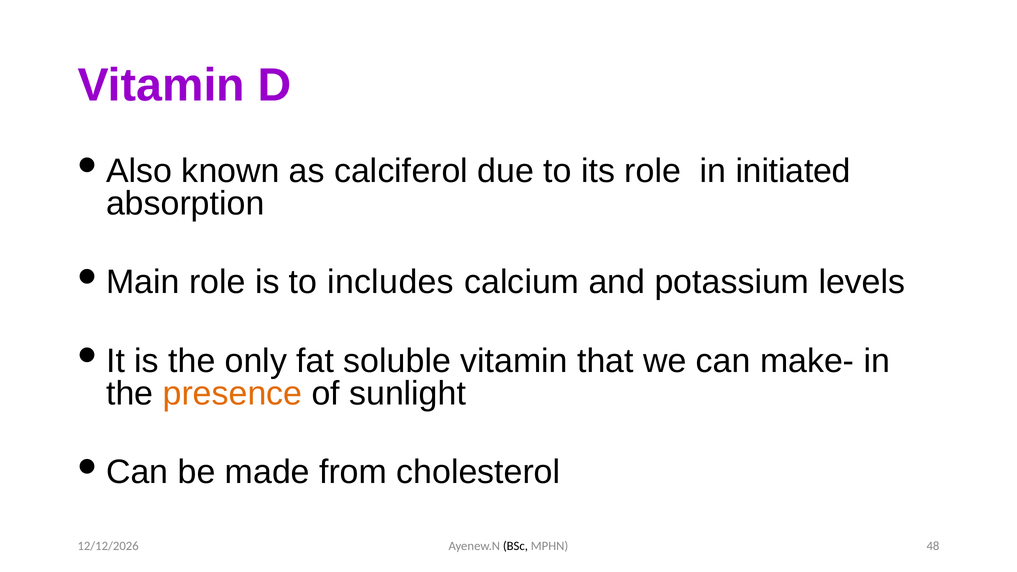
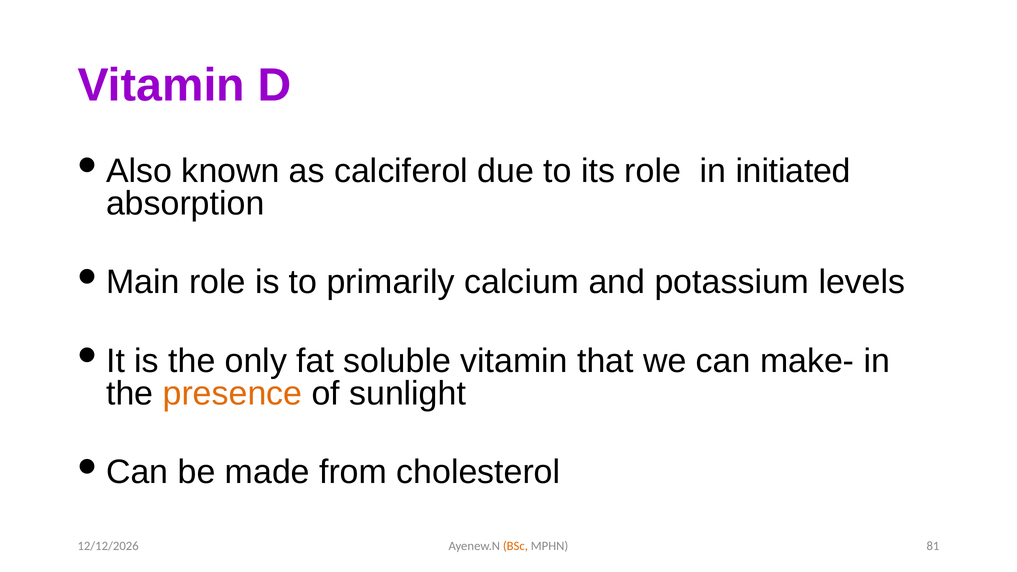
includes: includes -> primarily (391, 282)
BSc colour: black -> orange (515, 546)
48: 48 -> 81 (933, 546)
